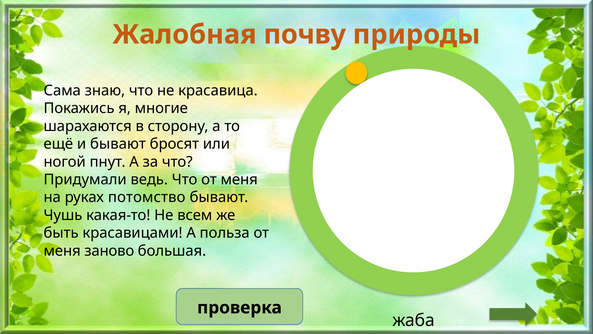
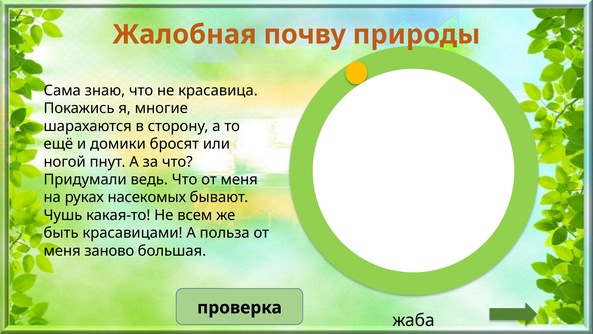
и бывают: бывают -> домики (118, 144)
потомство: потомство -> насекомых (147, 197)
